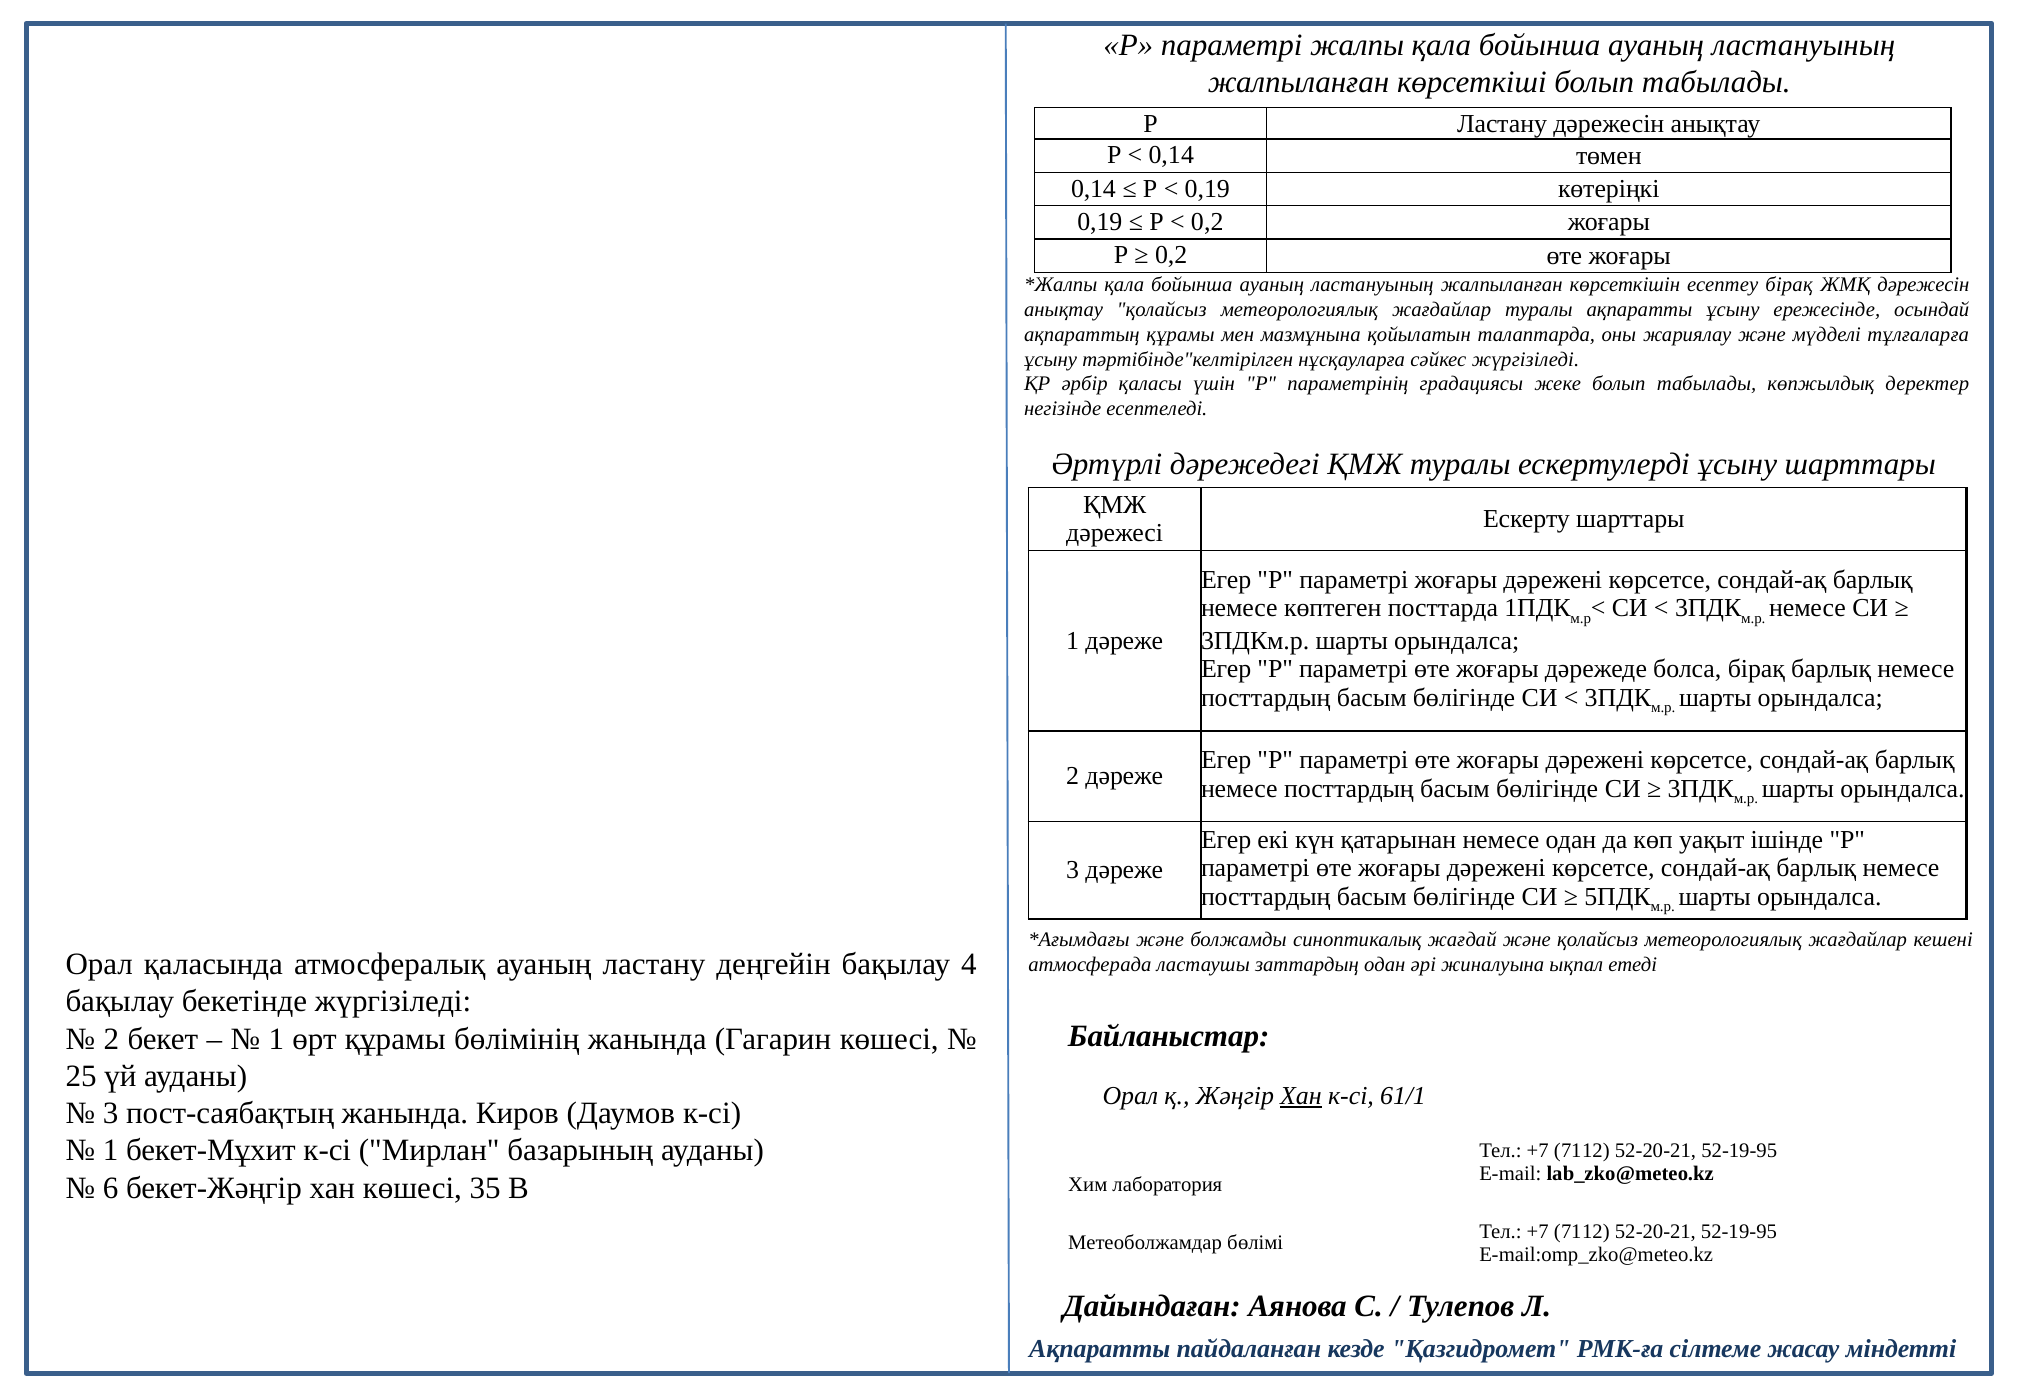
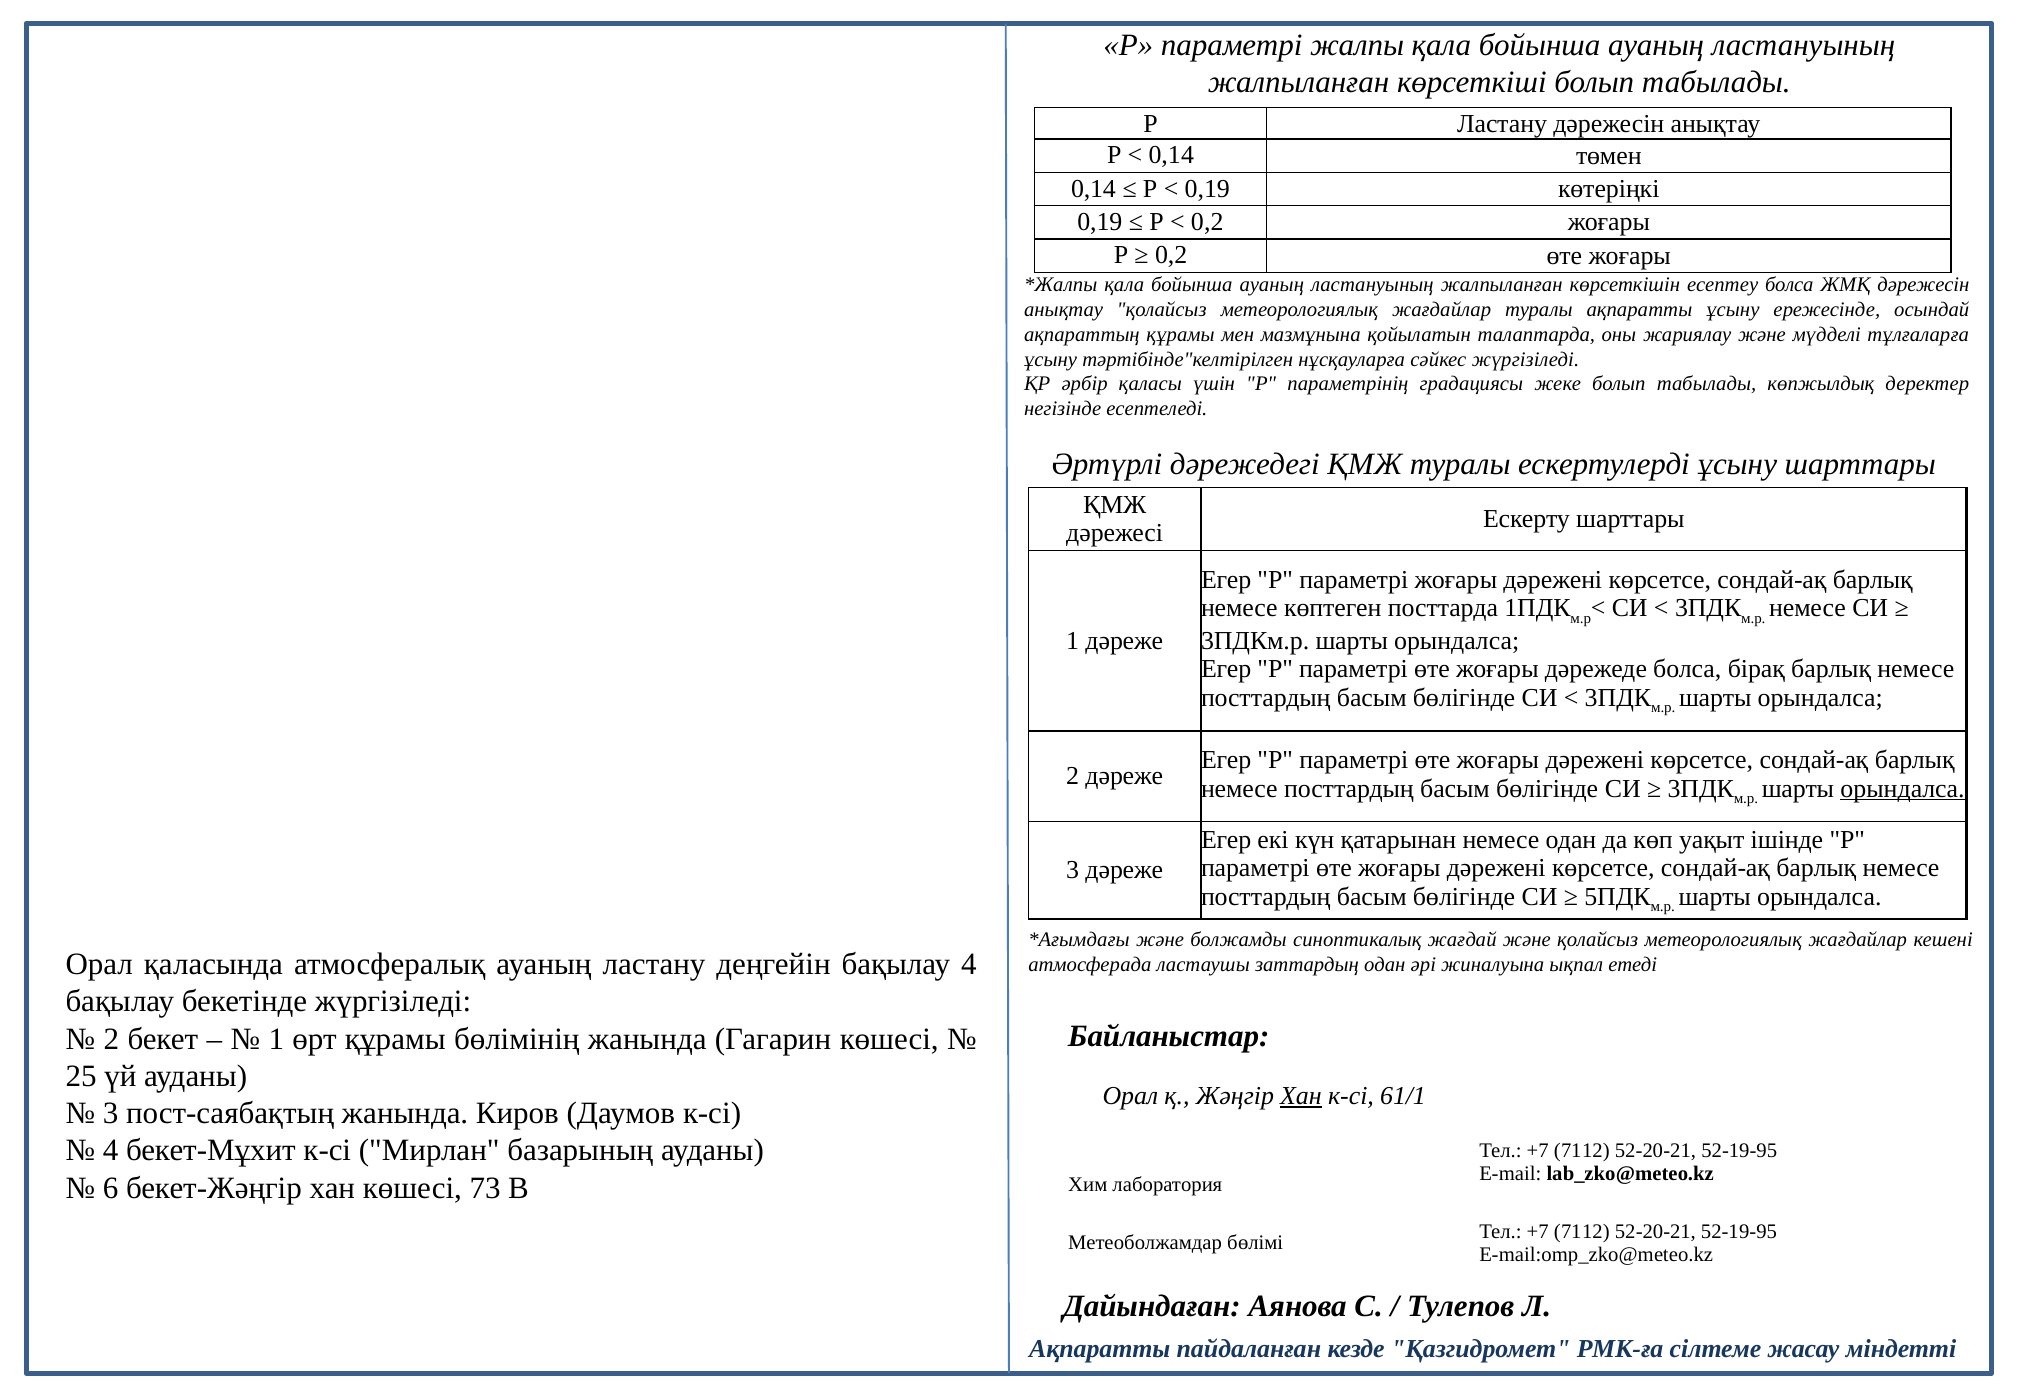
есептеу бірақ: бірақ -> болса (1789, 285)
орындалса underline: none -> present (1903, 789)
1: 1 -> 4 (111, 1151)
35: 35 -> 73 (485, 1188)
